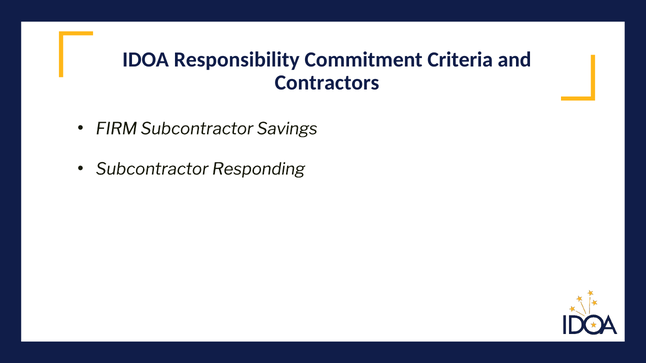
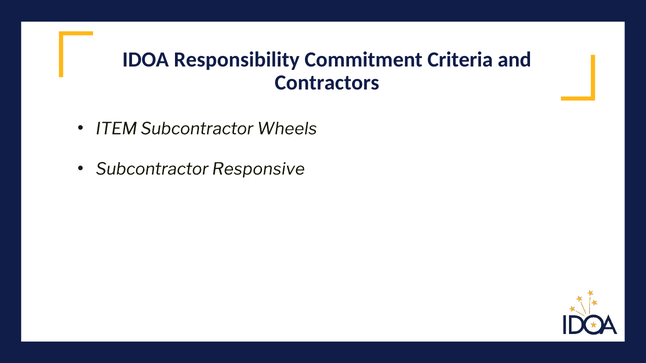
FIRM: FIRM -> ITEM (116, 129)
Savings: Savings -> Wheels (287, 129)
Responding: Responding -> Responsive (258, 169)
